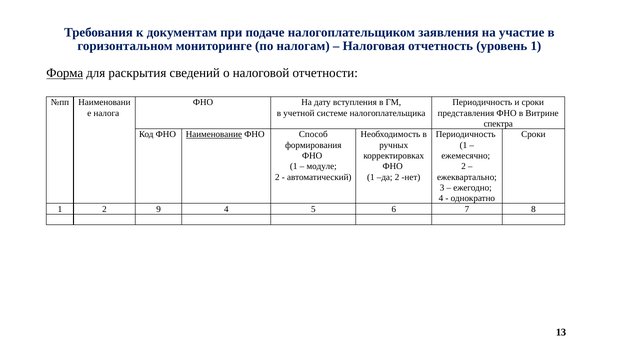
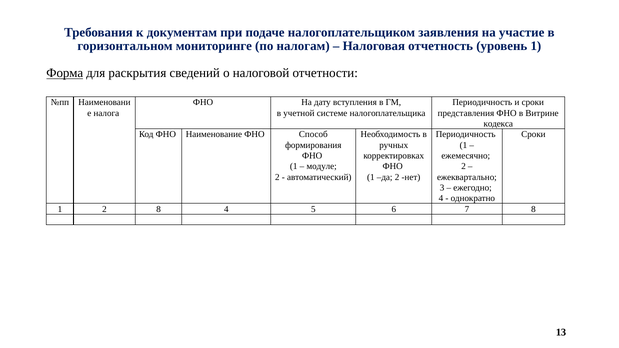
спектра: спектра -> кодекса (498, 124)
Наименование underline: present -> none (214, 135)
2 9: 9 -> 8 (159, 209)
